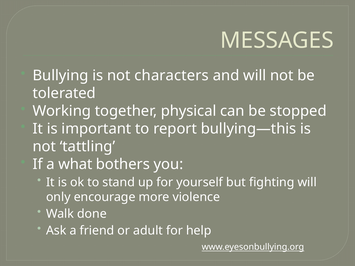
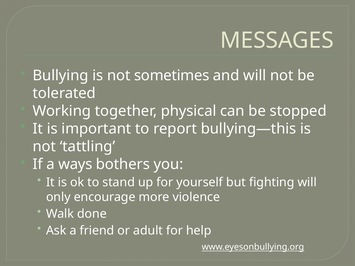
characters: characters -> sometimes (172, 76)
what: what -> ways (75, 164)
